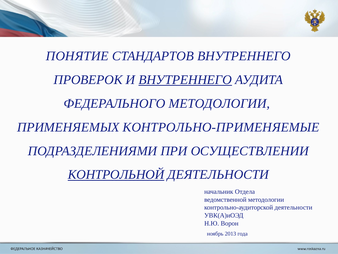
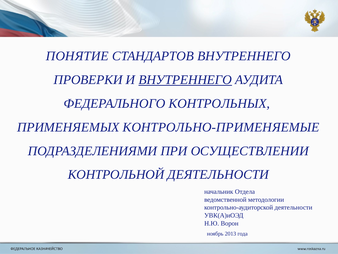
ПРОВЕРОК: ПРОВЕРОК -> ПРОВЕРКИ (88, 80)
ФЕДЕРАЛЬНОГО МЕТОДОЛОГИИ: МЕТОДОЛОГИИ -> КОНТРОЛЬНЫХ (219, 103)
КОНТРОЛЬНОЙ underline: present -> none (116, 174)
